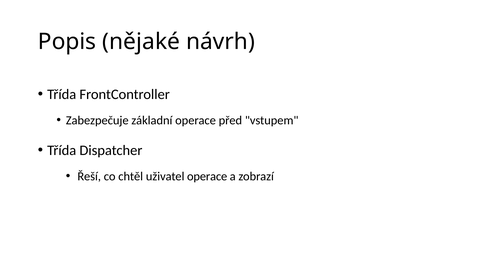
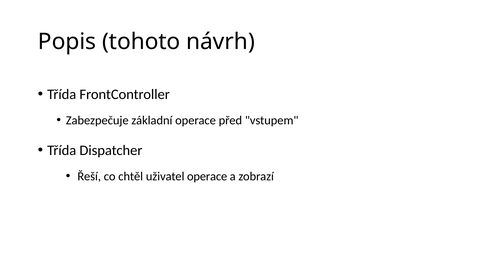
nějaké: nějaké -> tohoto (141, 42)
